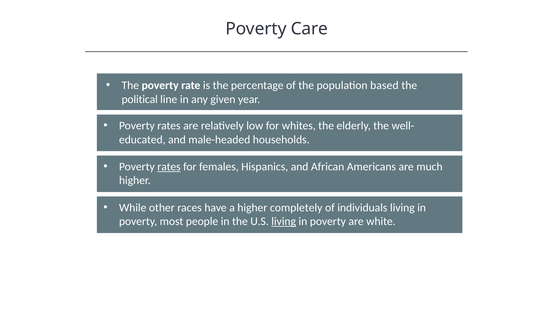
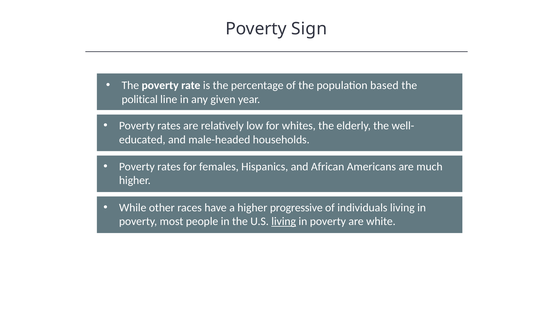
Care: Care -> Sign (309, 29)
rates underline: present -> none (169, 167)
completely: completely -> progressive (296, 208)
